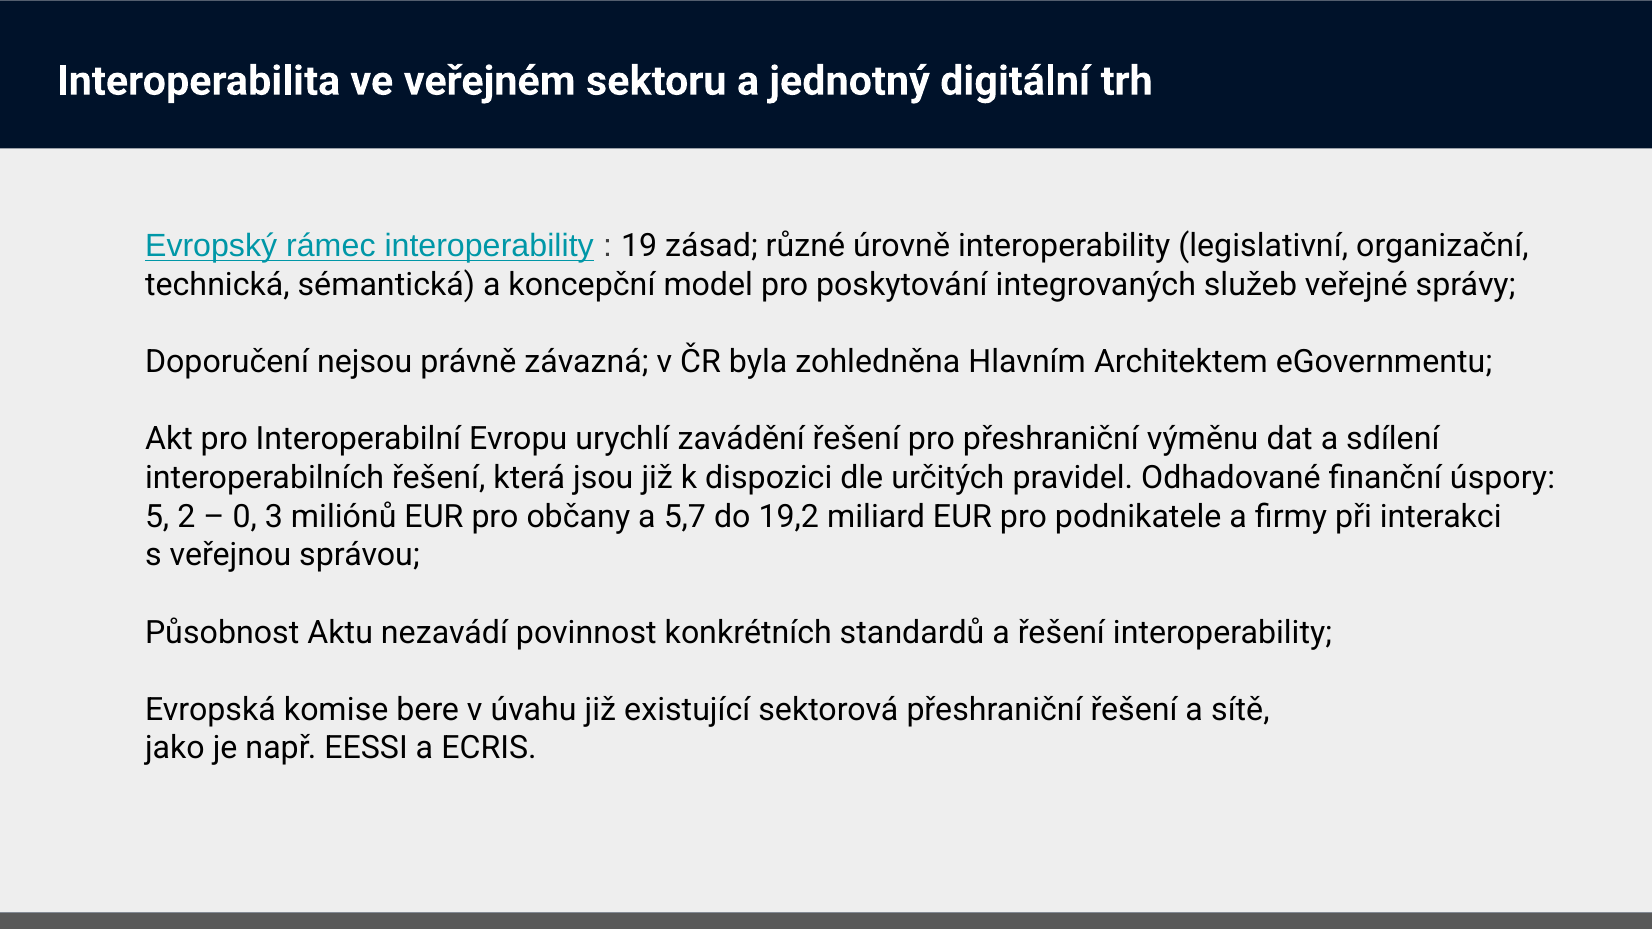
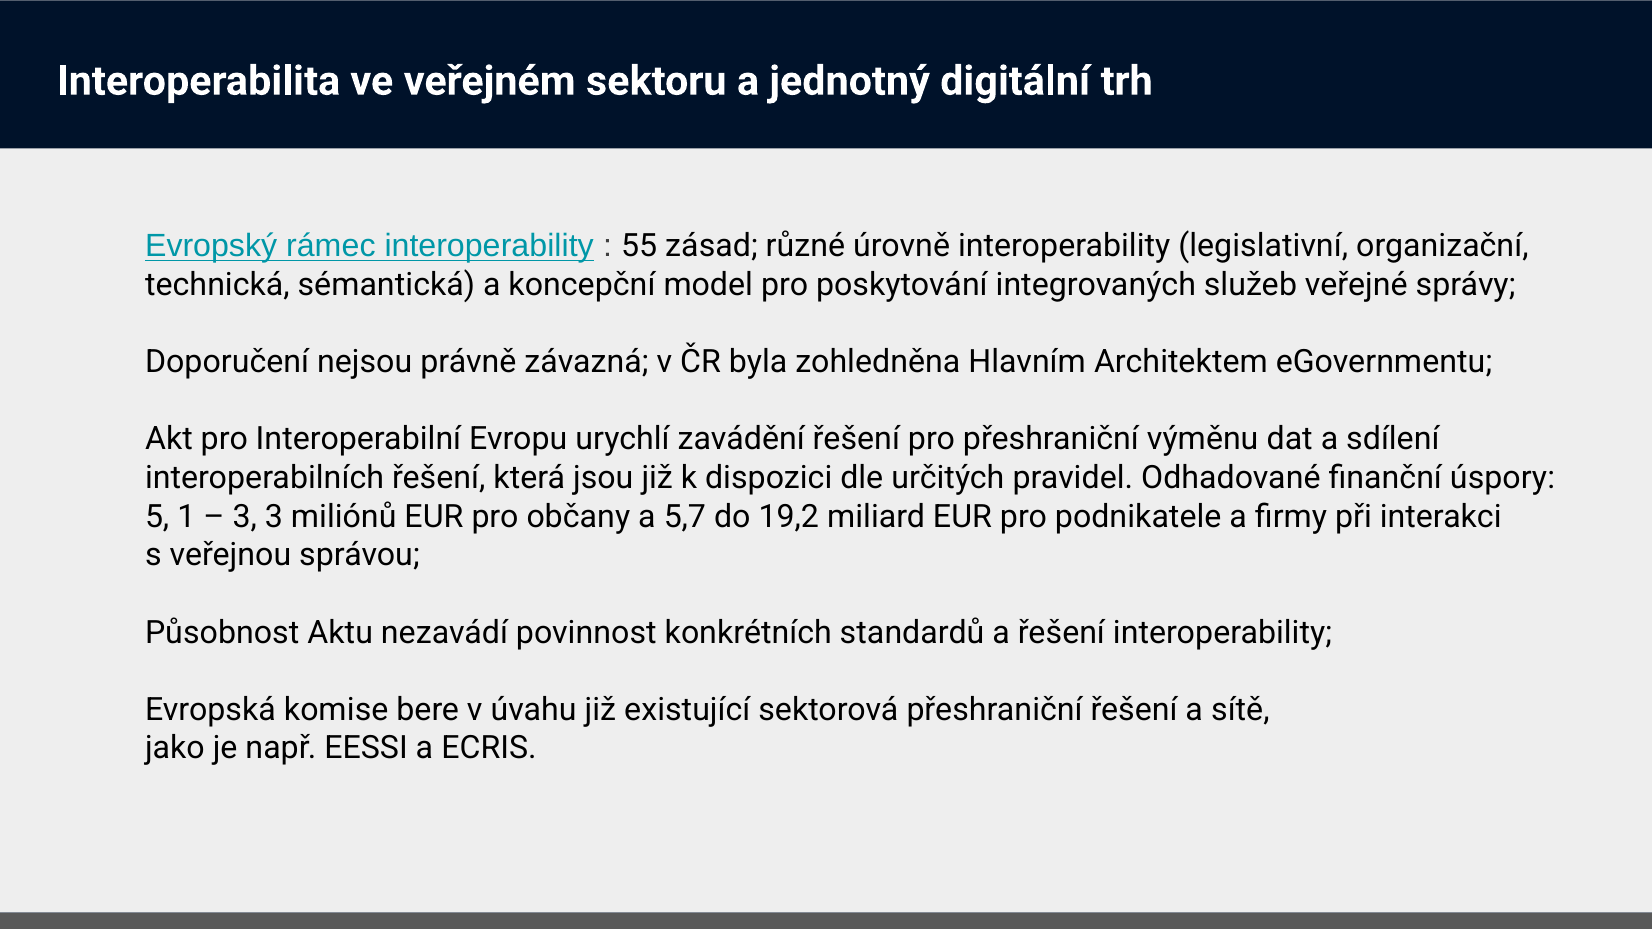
19: 19 -> 55 (639, 246)
2: 2 -> 1 (186, 517)
0: 0 -> 3 (245, 517)
